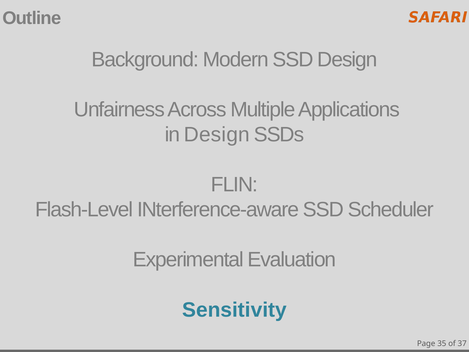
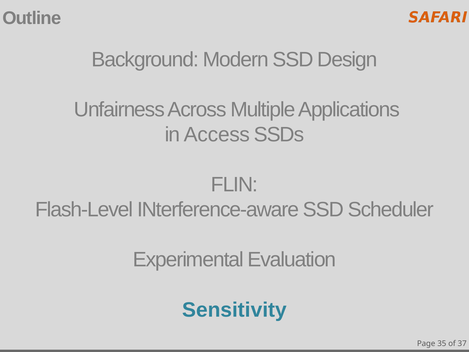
in Design: Design -> Access (217, 134)
